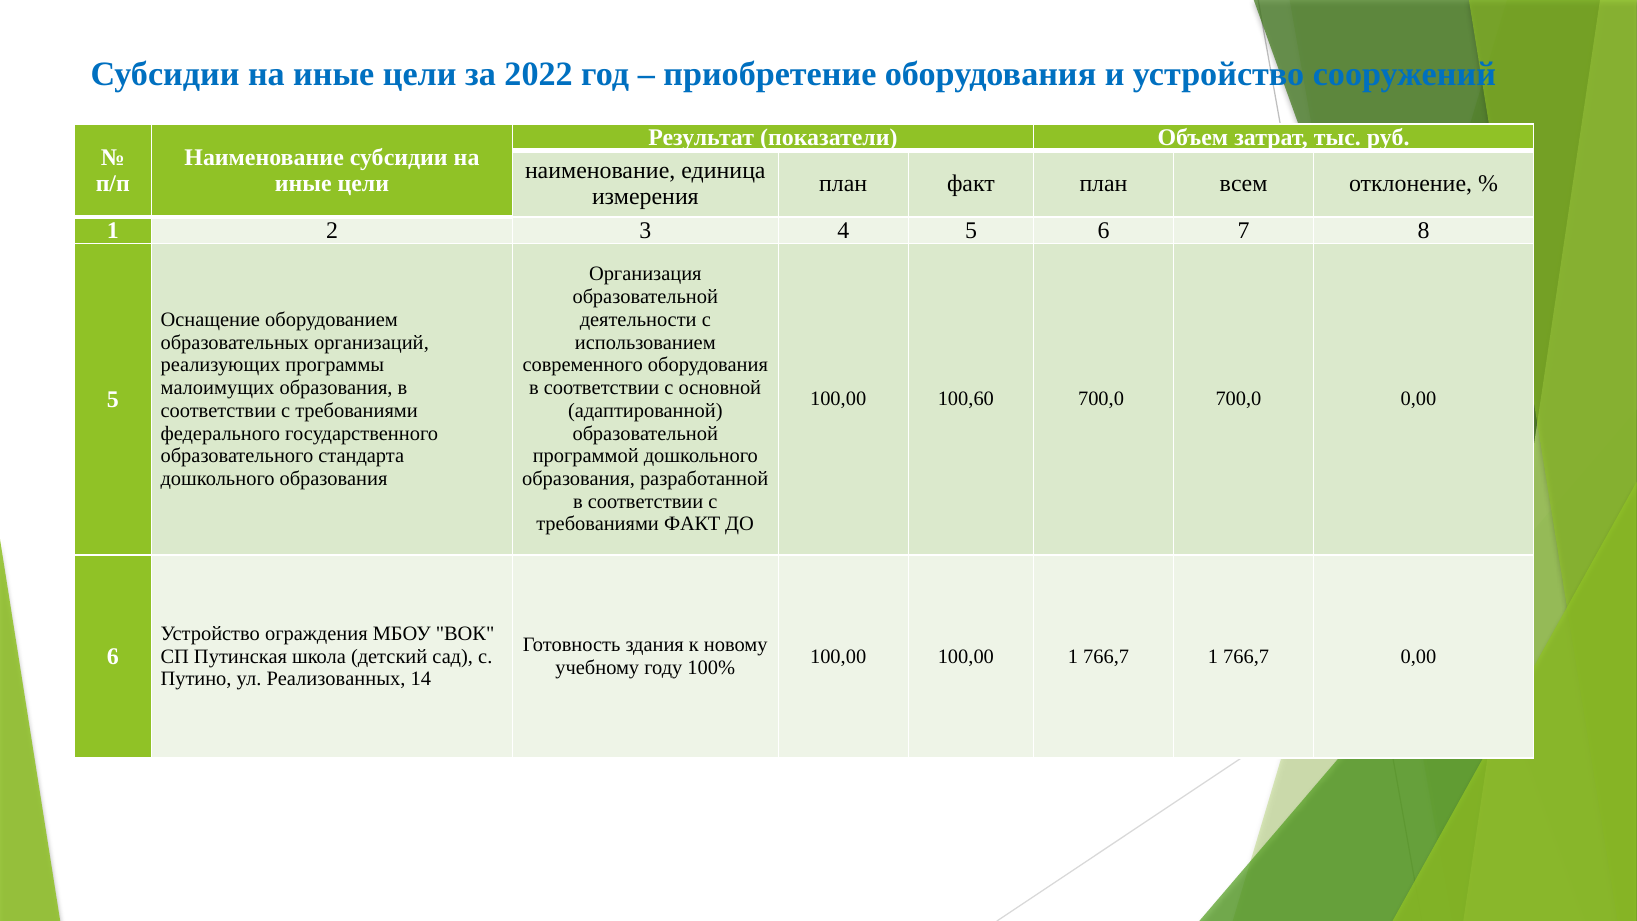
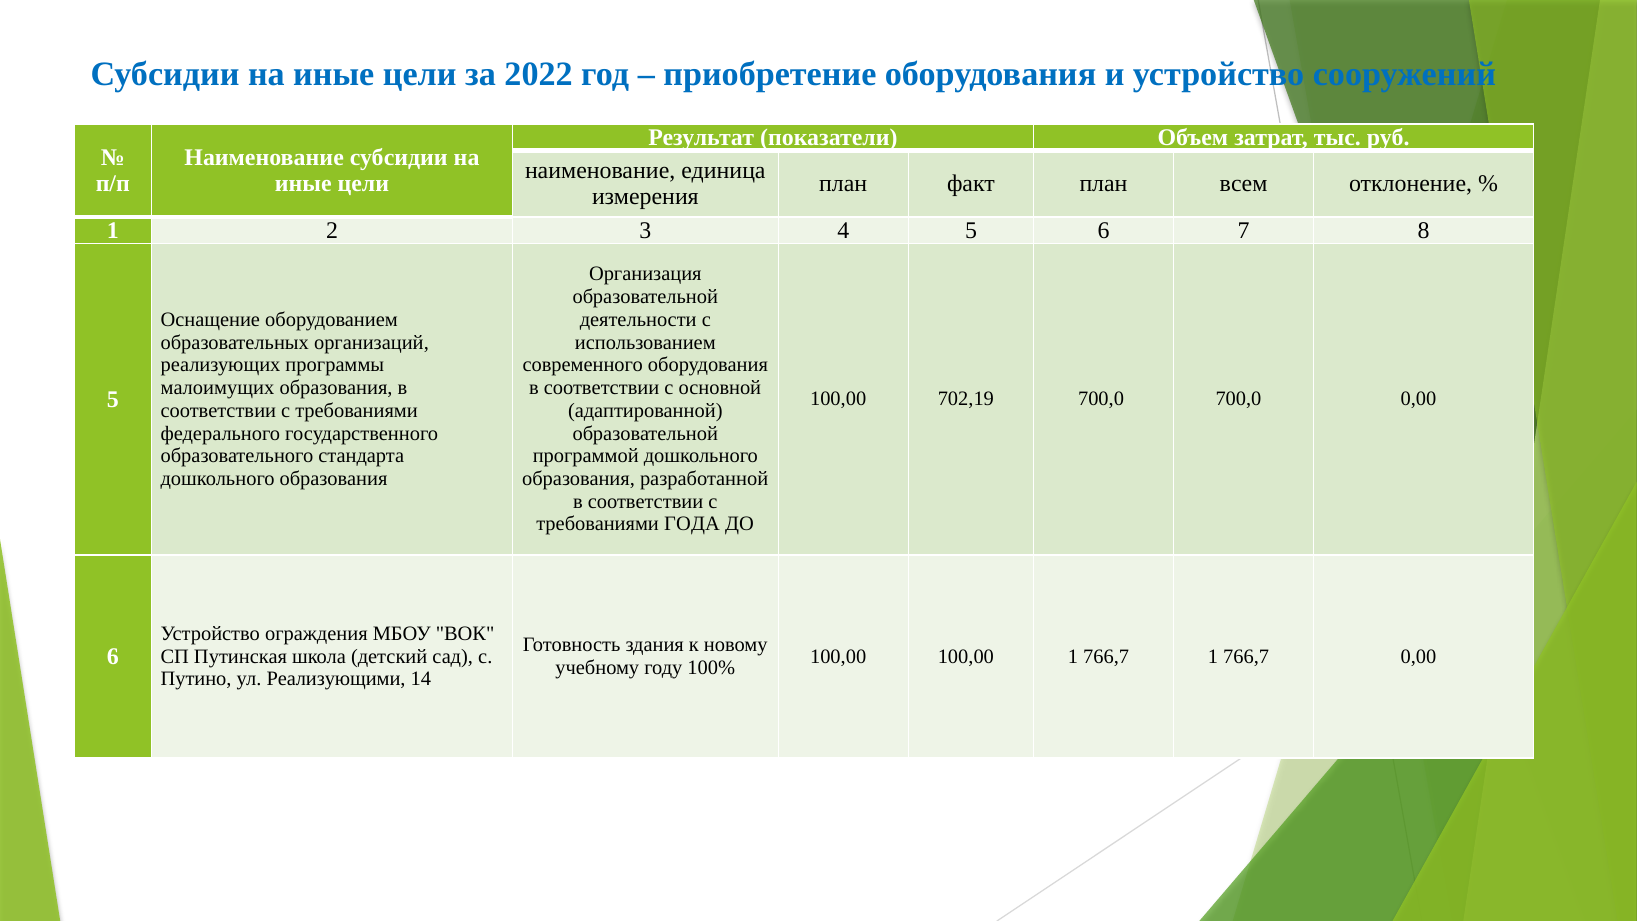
100,60: 100,60 -> 702,19 (966, 399)
требованиями ФАКТ: ФАКТ -> ГОДА (692, 524)
Реализованных: Реализованных -> Реализующими (336, 679)
